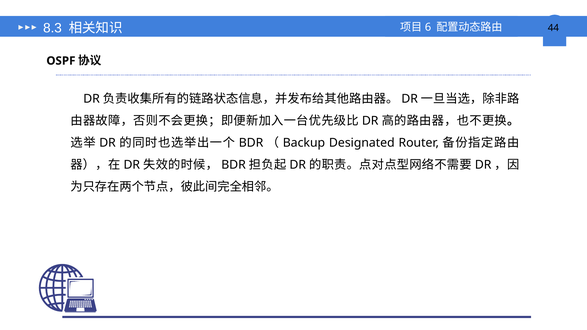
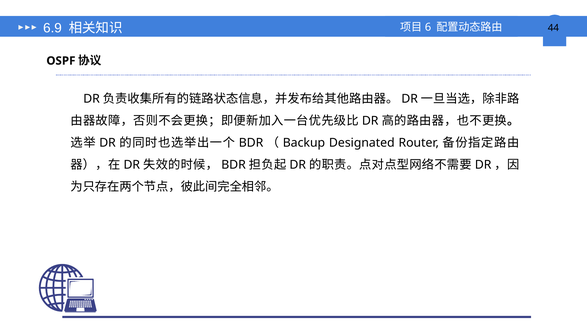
8.3: 8.3 -> 6.9 (52, 28)
